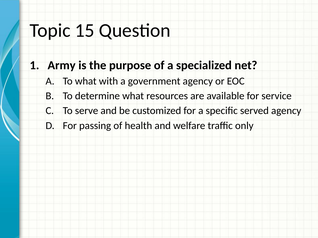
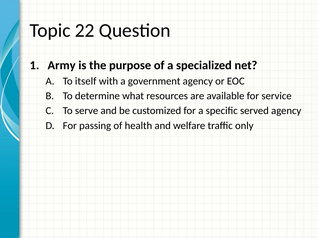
15: 15 -> 22 (85, 31)
To what: what -> itself (86, 81)
